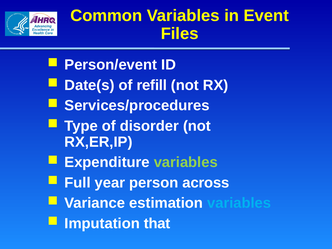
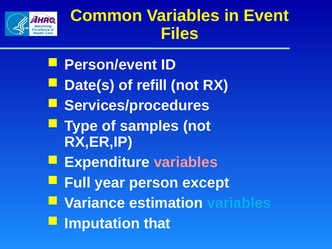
disorder: disorder -> samples (149, 126)
variables colour: light green -> pink (186, 162)
across: across -> except (206, 183)
